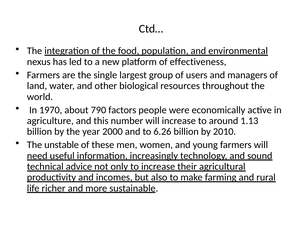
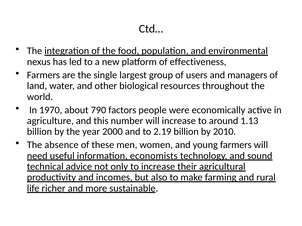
6.26: 6.26 -> 2.19 (162, 132)
unstable: unstable -> absence (61, 145)
increasingly: increasingly -> economists (154, 156)
